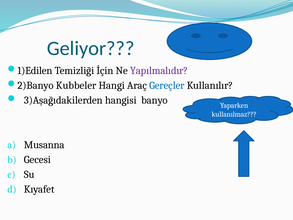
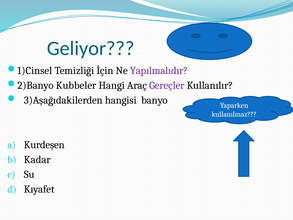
1)Edilen: 1)Edilen -> 1)Cinsel (35, 71)
Gereçler colour: blue -> purple (167, 85)
Musanna: Musanna -> Kurdeşen (44, 145)
Gecesi: Gecesi -> Kadar (37, 159)
